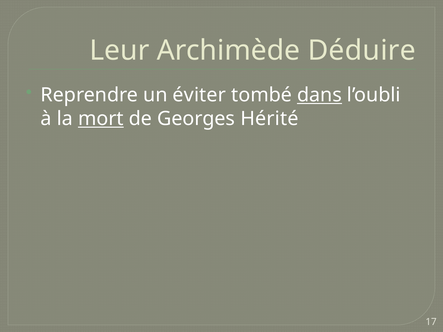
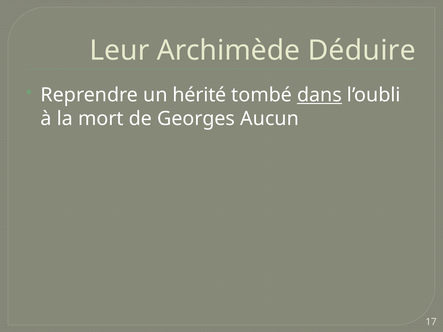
éviter: éviter -> hérité (200, 95)
mort underline: present -> none (101, 119)
Hérité: Hérité -> Aucun (270, 119)
